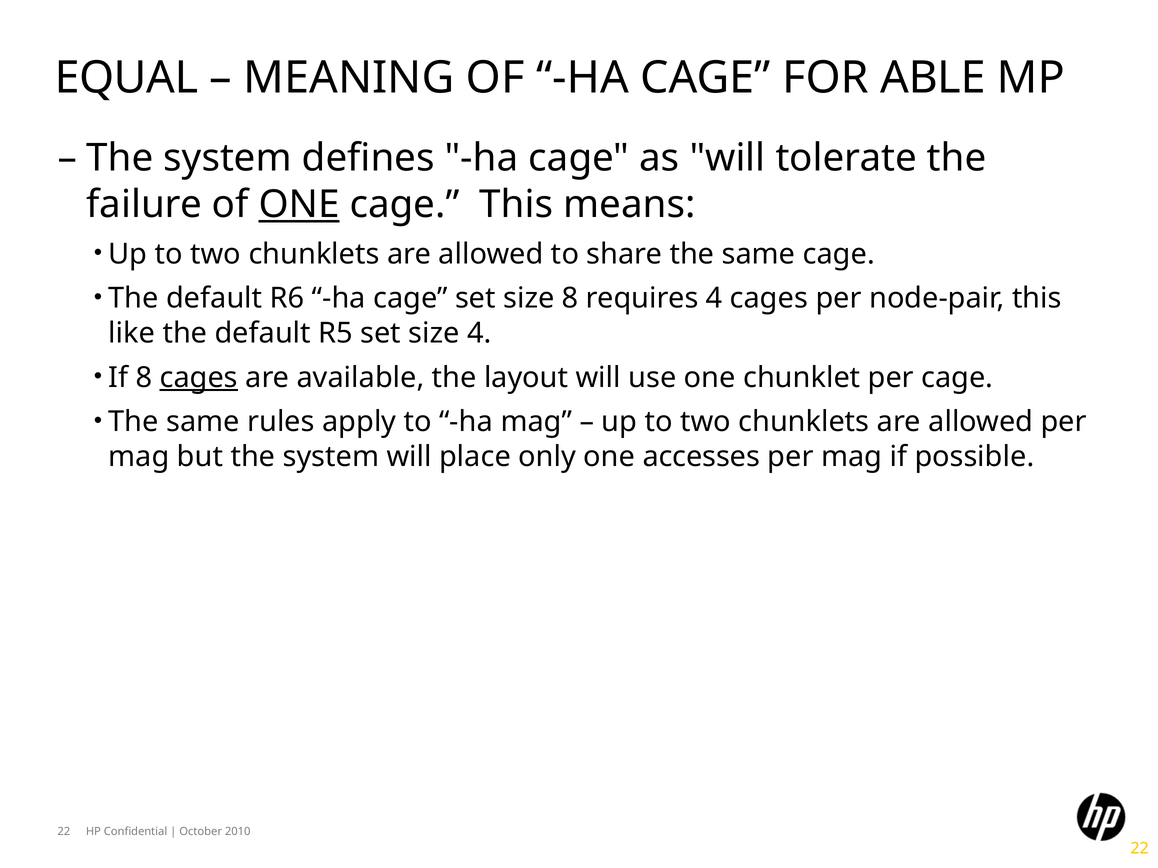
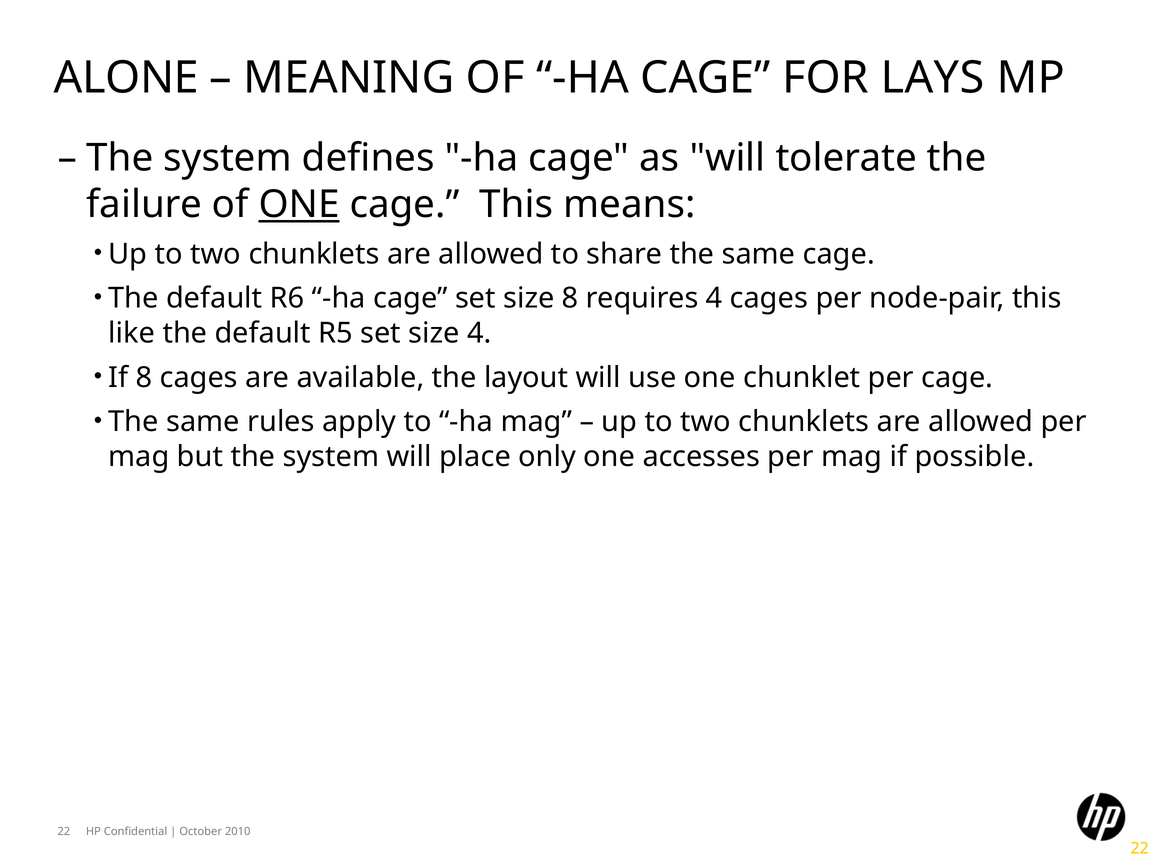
EQUAL: EQUAL -> ALONE (126, 78)
ABLE: ABLE -> LAYS (932, 78)
cages underline: present -> none (199, 378)
